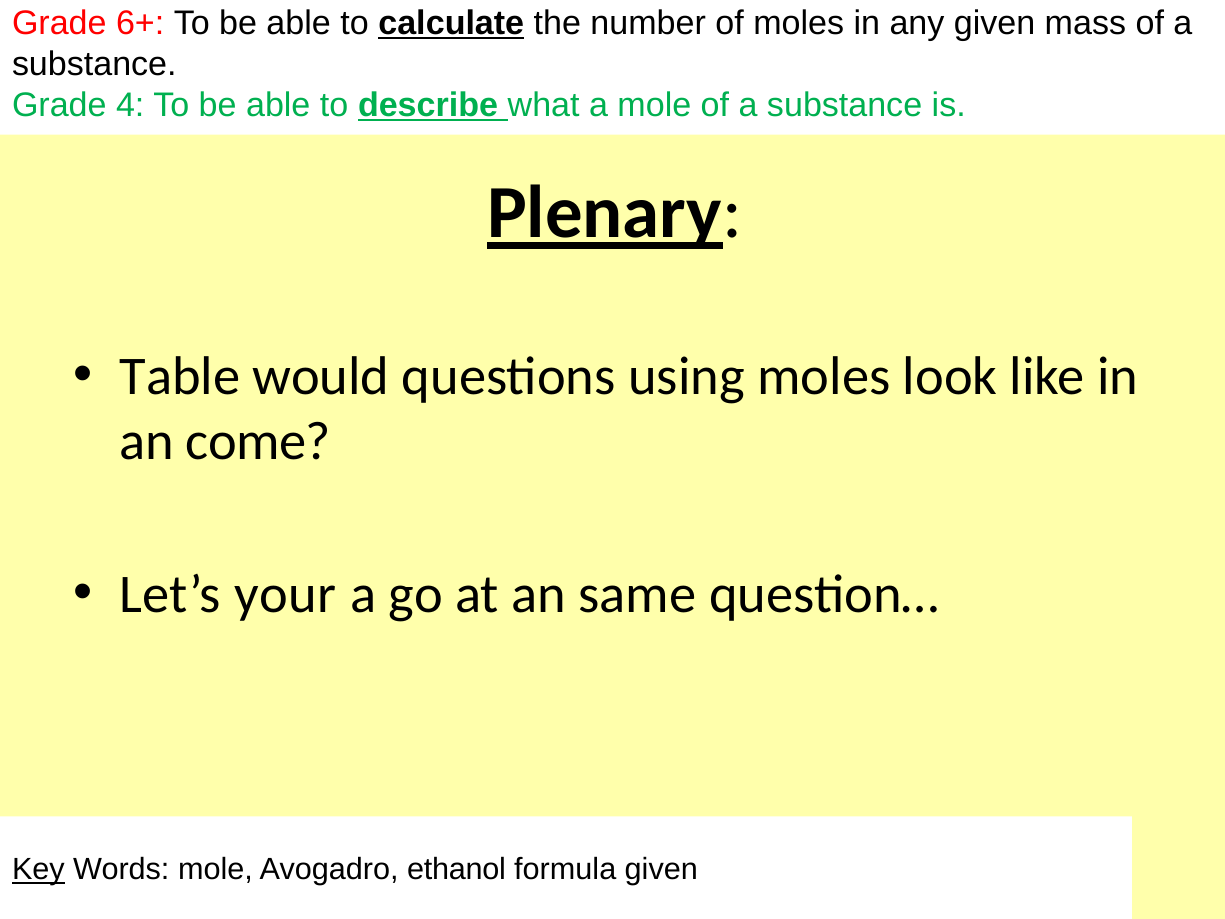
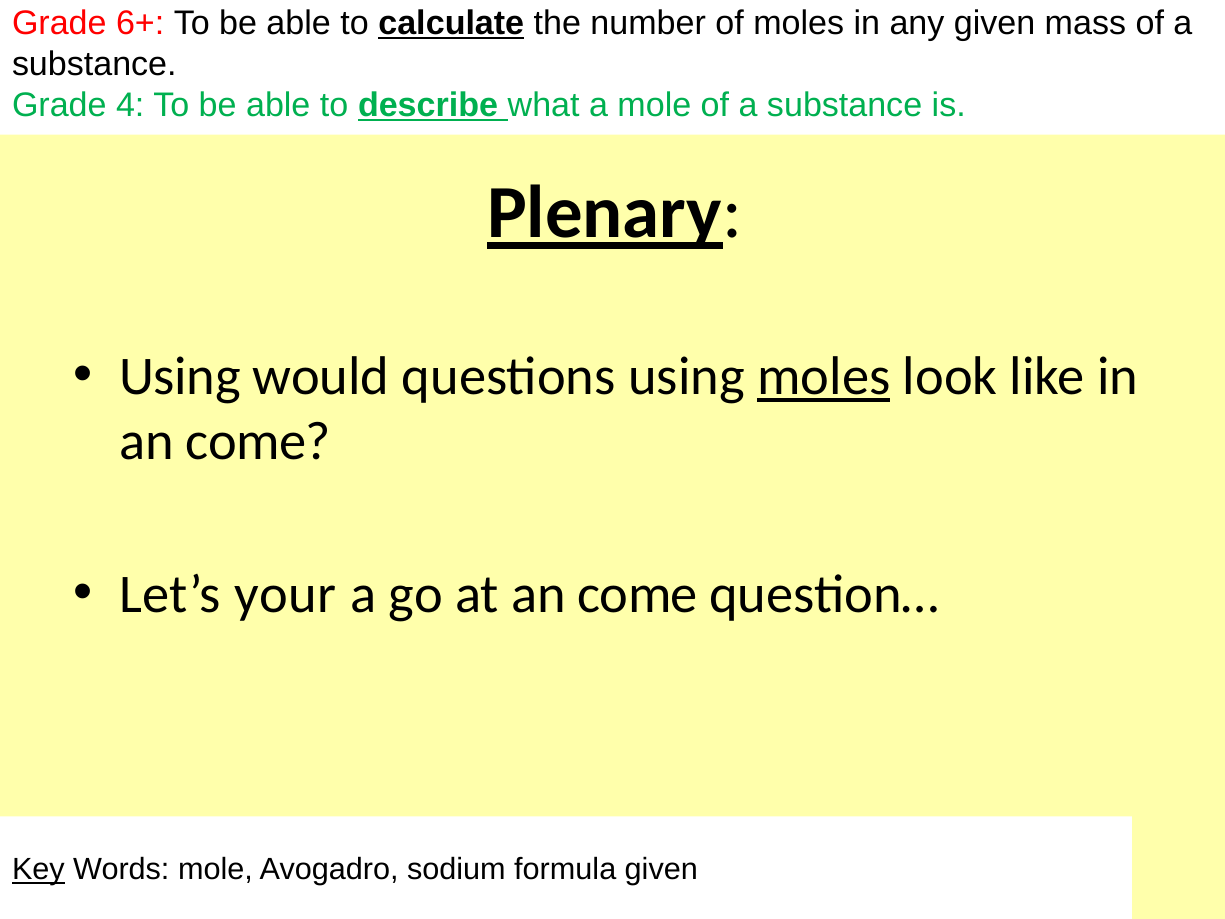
Table: Table -> Using (180, 376)
moles underline: none -> present (824, 376)
at an same: same -> come (638, 594)
ethanol: ethanol -> sodium (456, 870)
